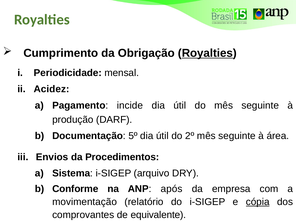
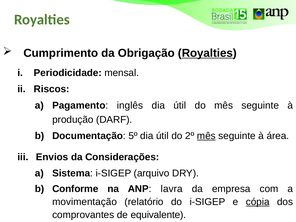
Acidez: Acidez -> Riscos (52, 89)
incide: incide -> inglês (130, 105)
mês underline: none -> present (206, 136)
Procedimentos: Procedimentos -> Considerações (122, 157)
após: após -> lavra (172, 189)
